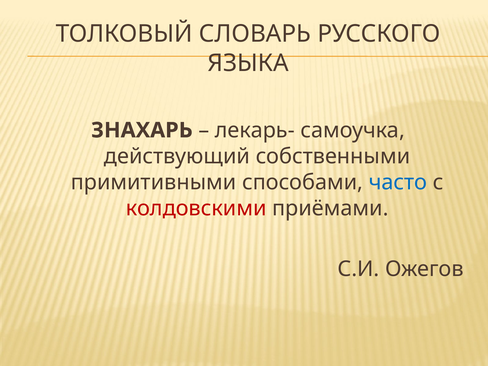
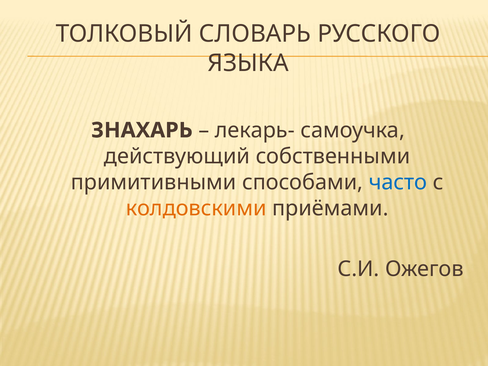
колдовскими colour: red -> orange (196, 208)
